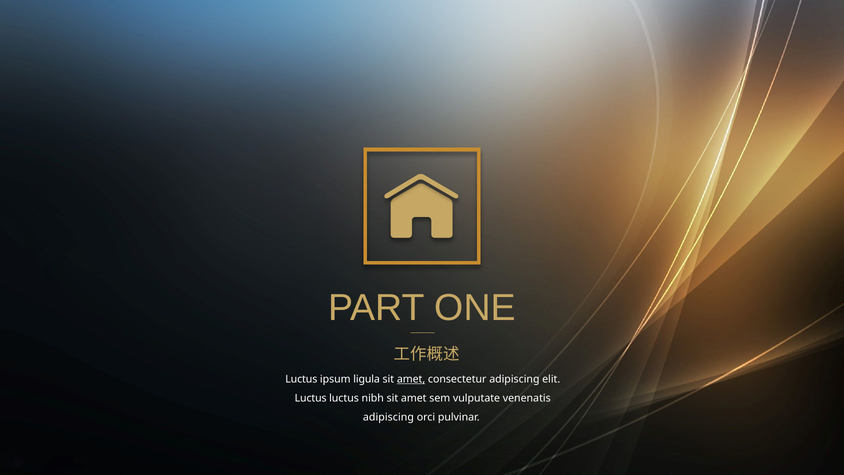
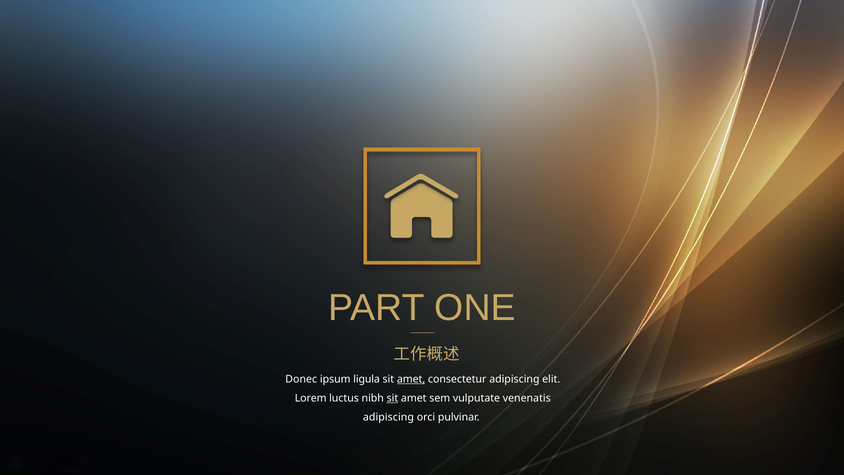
Luctus: Luctus -> Donec (301, 379)
Luctus: Luctus -> Lorem (311, 398)
sit underline: none -> present (392, 398)
